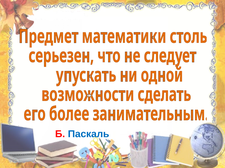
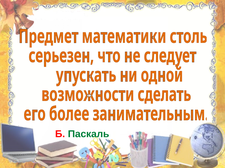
Паскаль colour: blue -> green (89, 135)
